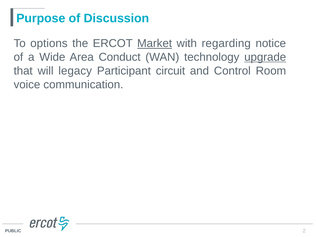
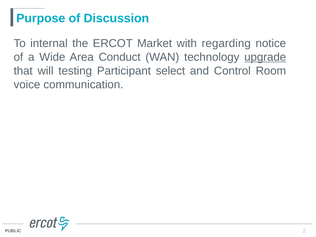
options: options -> internal (49, 43)
Market underline: present -> none (155, 43)
legacy: legacy -> testing (75, 71)
circuit: circuit -> select (170, 71)
